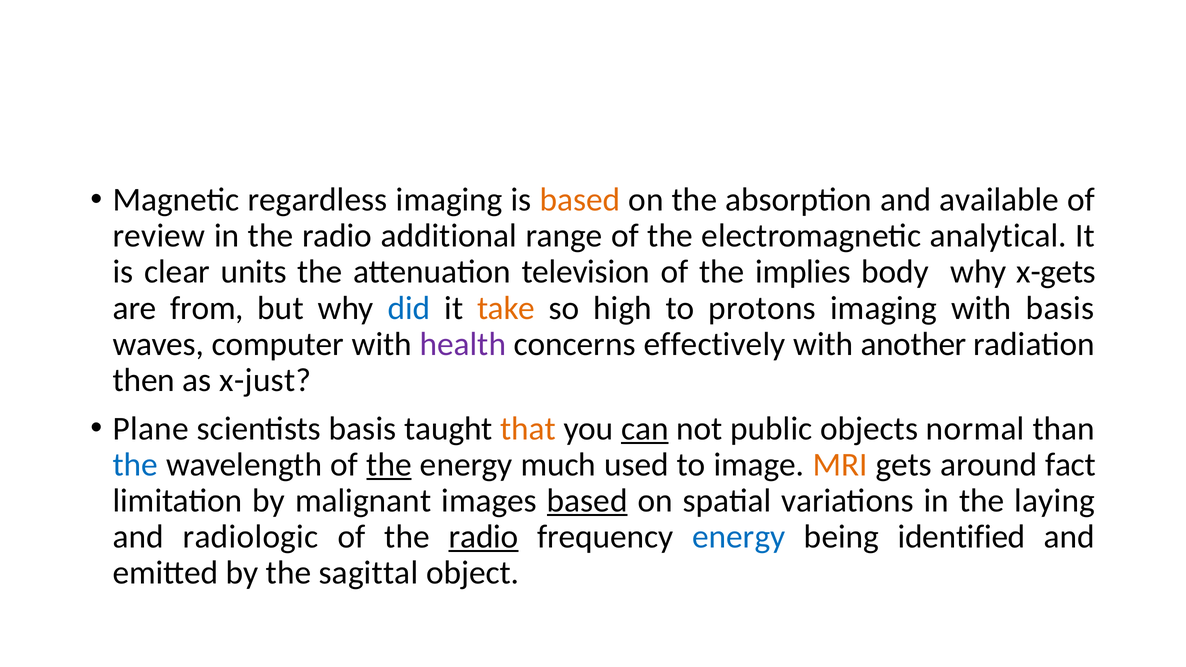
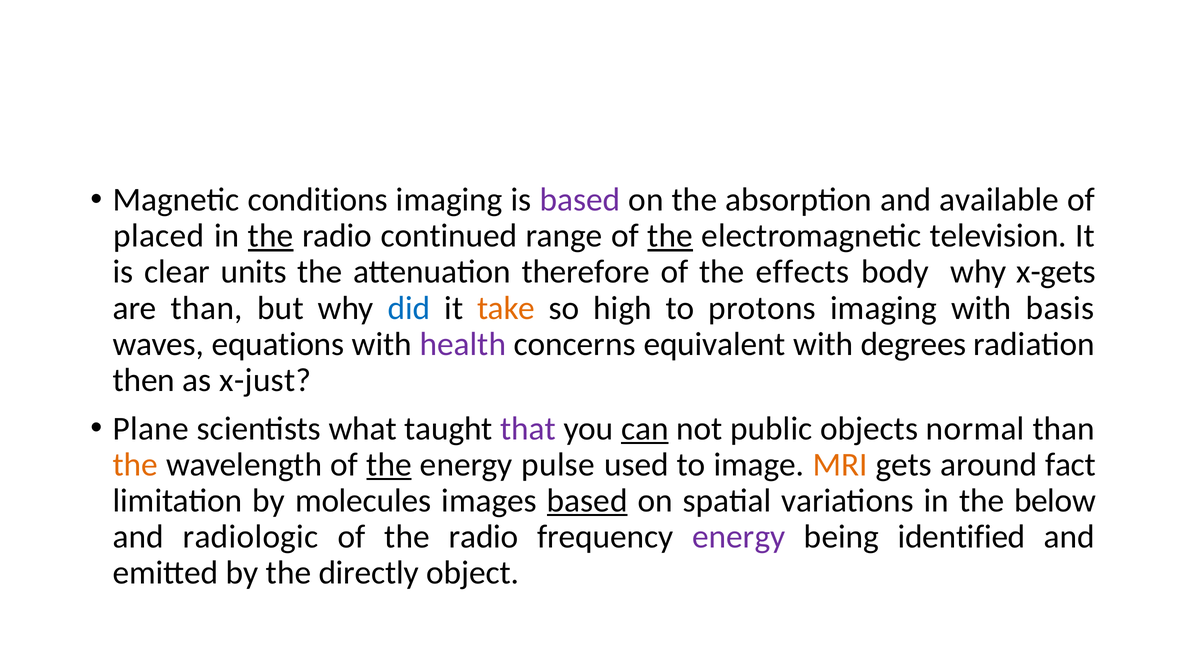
regardless: regardless -> conditions (318, 200)
based colour: orange -> purple (580, 200)
review: review -> placed (159, 236)
the underline: none -> present (271, 236)
additional: additional -> continued (449, 236)
the underline: none -> present (670, 236)
analytical: analytical -> television (998, 236)
television: television -> therefore (586, 272)
implies: implies -> effects (803, 272)
are from: from -> than (207, 308)
computer: computer -> equations (278, 344)
effectively: effectively -> equivalent (715, 344)
another: another -> degrees (914, 344)
scientists basis: basis -> what (363, 429)
that colour: orange -> purple (528, 429)
the colour: blue -> orange (135, 465)
much: much -> pulse (558, 465)
malignant: malignant -> molecules (363, 501)
laying: laying -> below (1055, 501)
radio underline: present -> none (484, 537)
energy colour: blue -> purple (739, 537)
sagittal: sagittal -> directly (369, 573)
